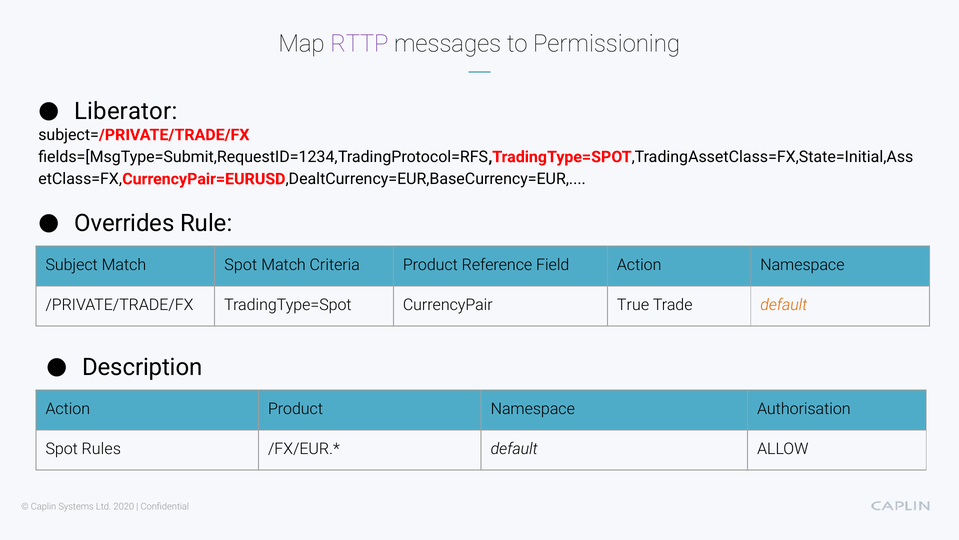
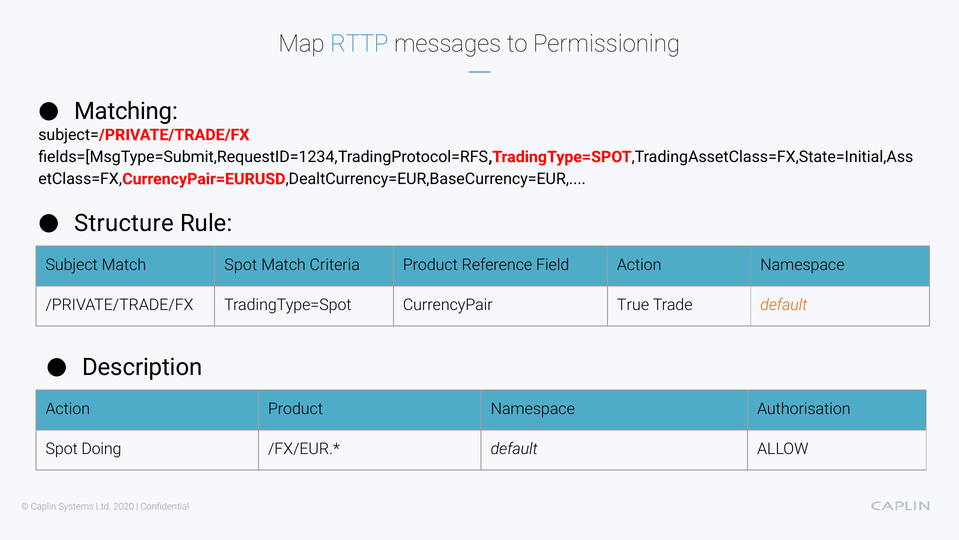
RTTP colour: purple -> blue (359, 44)
Liberator: Liberator -> Matching (126, 111)
Overrides: Overrides -> Structure (124, 223)
Rules: Rules -> Doing (101, 449)
